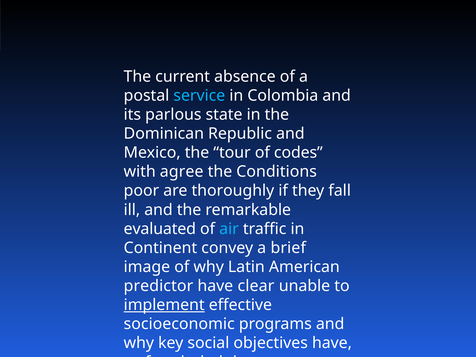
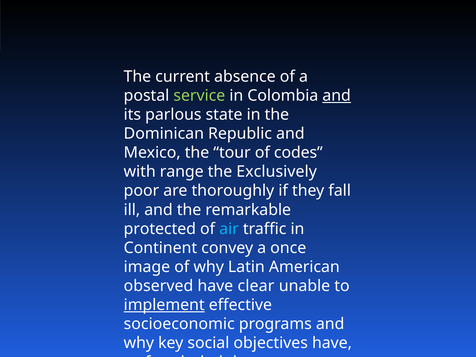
service colour: light blue -> light green (199, 96)
and underline: none -> present (337, 96)
agree: agree -> range (182, 172)
Conditions: Conditions -> Exclusively (277, 172)
evaluated: evaluated -> protected (160, 229)
brief: brief -> once (288, 248)
predictor: predictor -> observed (158, 286)
